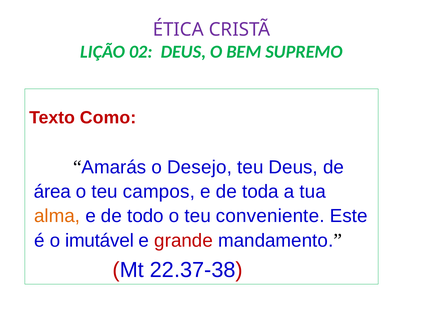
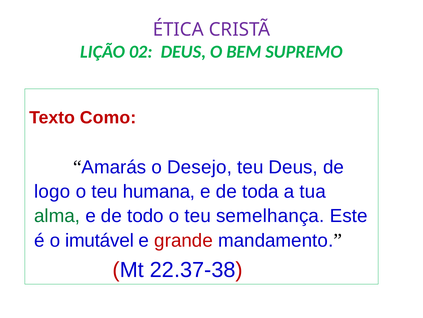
área: área -> logo (52, 191)
campos: campos -> humana (159, 191)
alma colour: orange -> green (57, 215)
conveniente: conveniente -> semelhança (270, 215)
